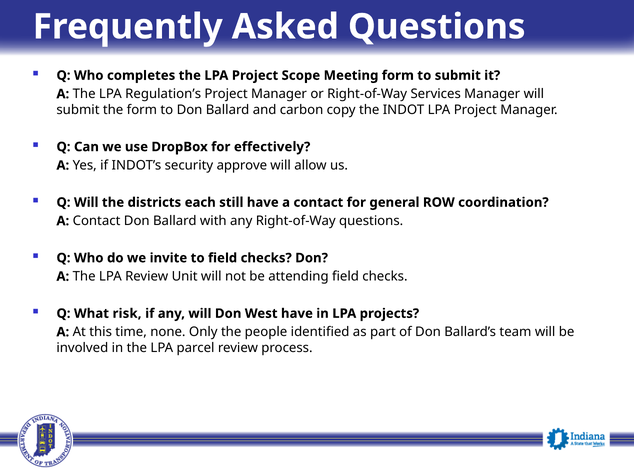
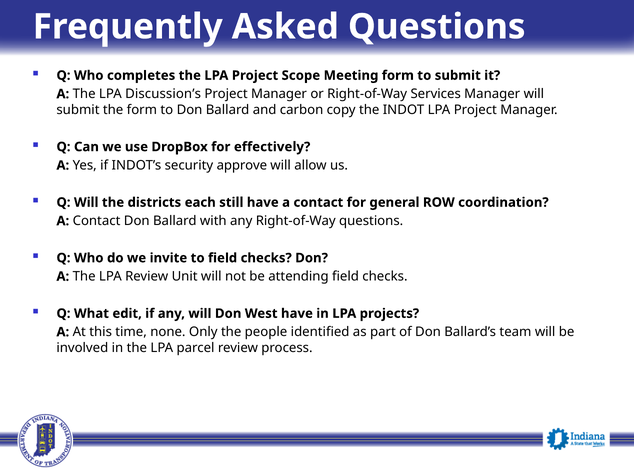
Regulation’s: Regulation’s -> Discussion’s (163, 94)
risk: risk -> edit (127, 313)
